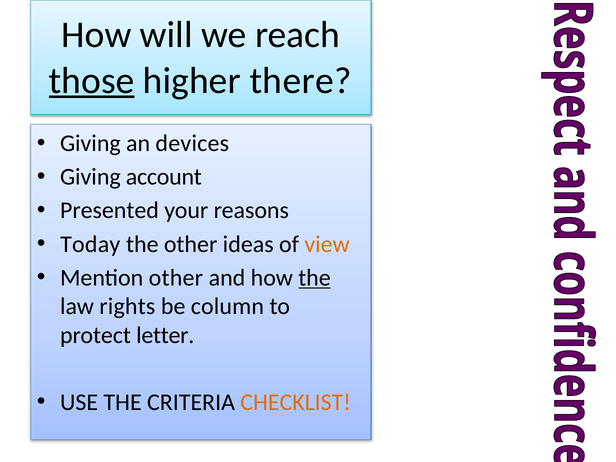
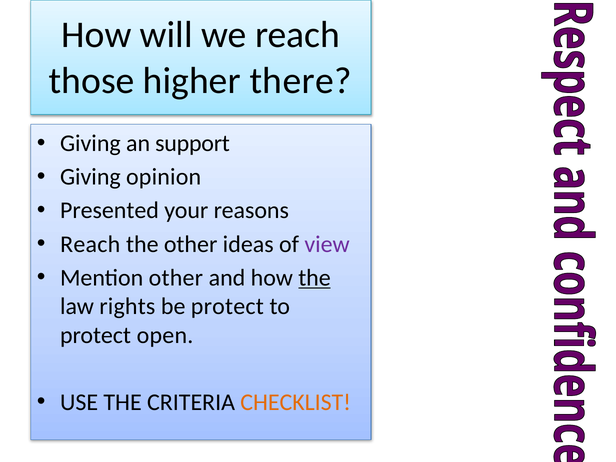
those underline: present -> none (92, 81)
devices: devices -> support (193, 143)
account: account -> opinion (164, 177)
Today: Today -> Reach (90, 244)
view colour: orange -> purple (327, 244)
be column: column -> protect (227, 306)
letter: letter -> open (165, 335)
